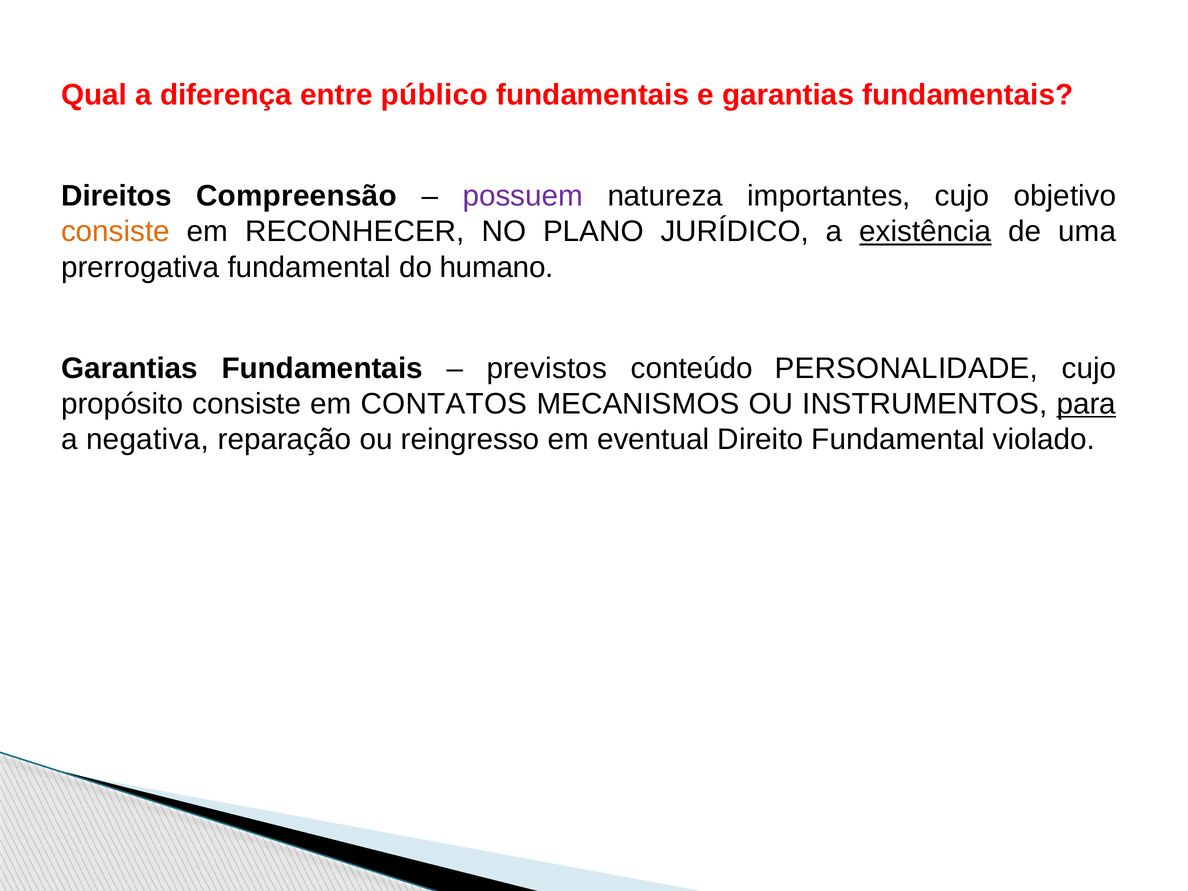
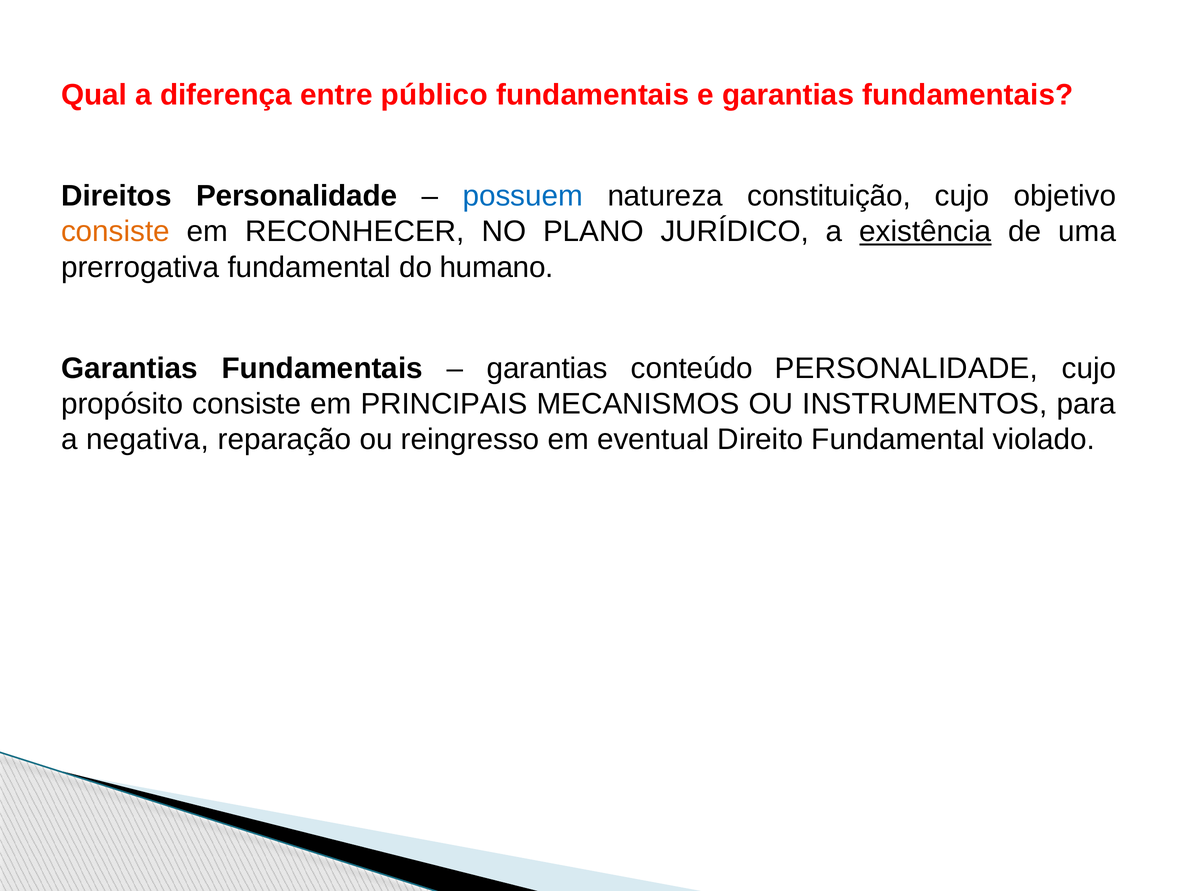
Direitos Compreensão: Compreensão -> Personalidade (297, 196)
possuem colour: purple -> blue (523, 196)
importantes: importantes -> constituição (829, 196)
previstos: previstos -> garantias (547, 368)
CONTATOS: CONTATOS -> PRINCIPAIS (444, 404)
para underline: present -> none (1086, 404)
